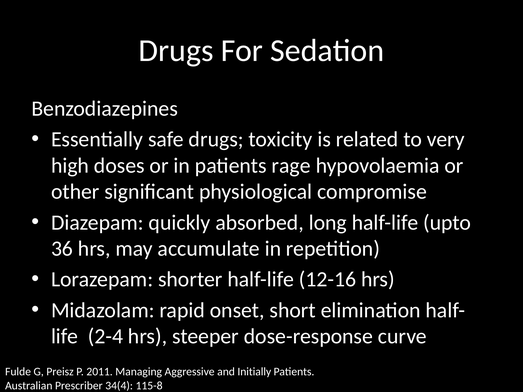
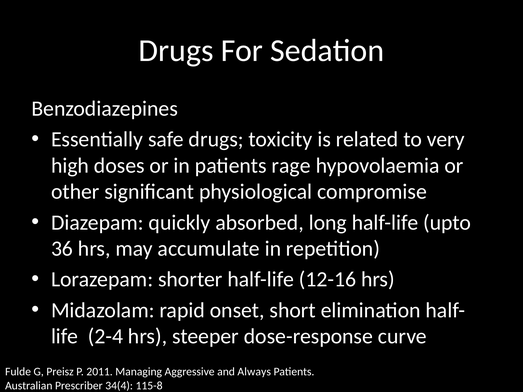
Initially: Initially -> Always (254, 372)
